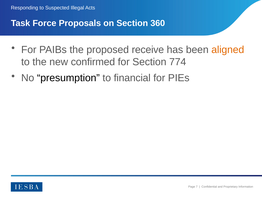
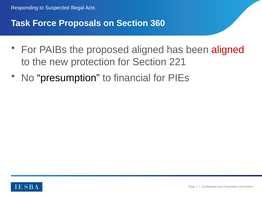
proposed receive: receive -> aligned (148, 50)
aligned colour: orange -> red (228, 50)
confirmed: confirmed -> protection (93, 62)
774: 774 -> 221 (178, 62)
